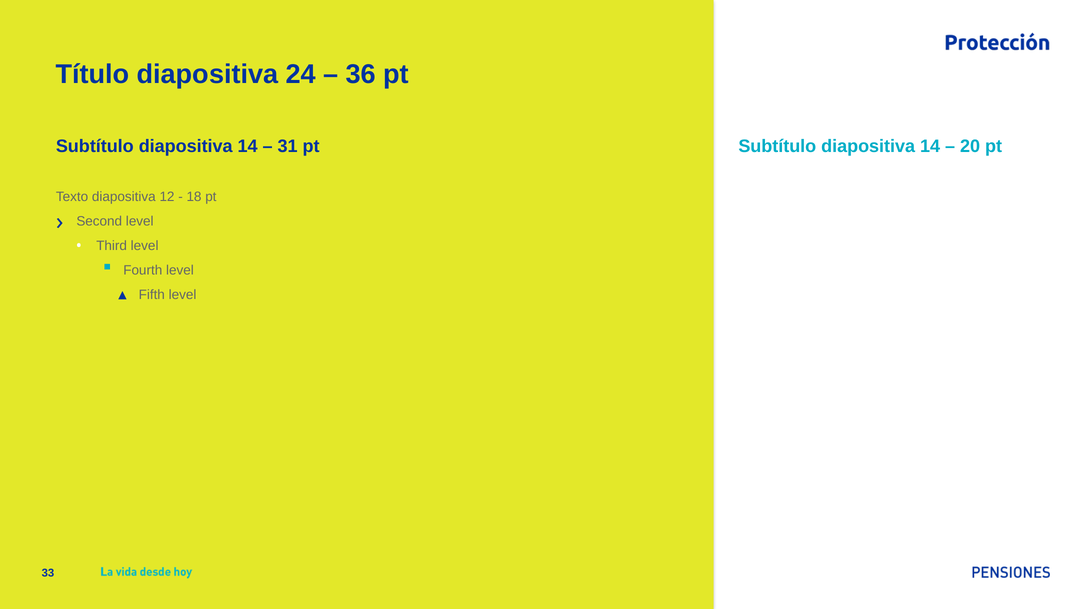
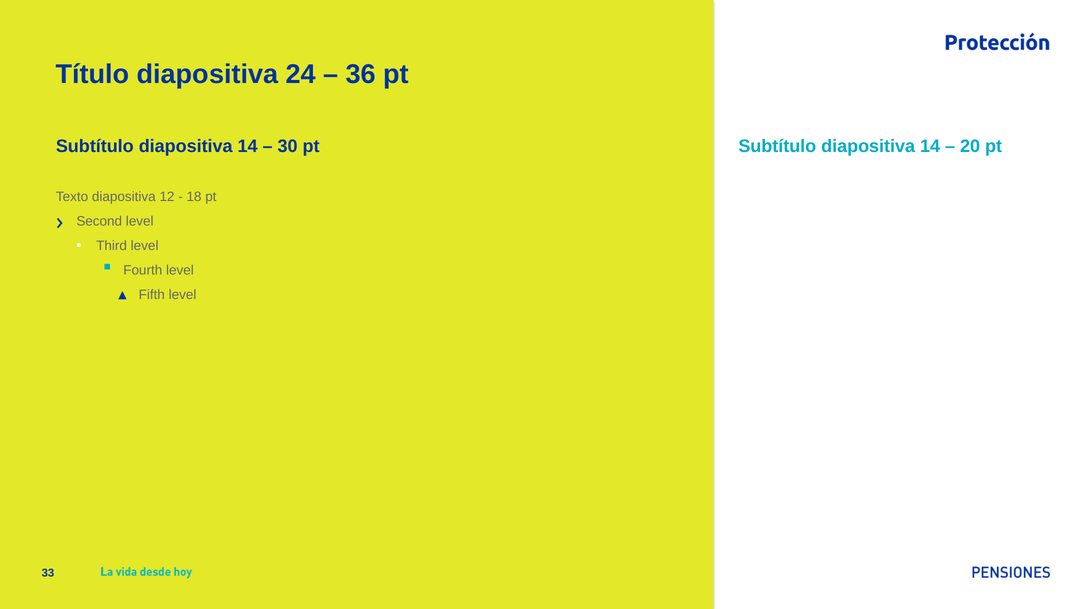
31: 31 -> 30 (288, 146)
